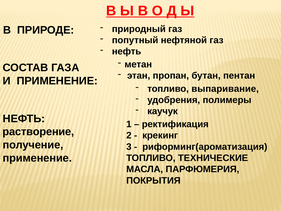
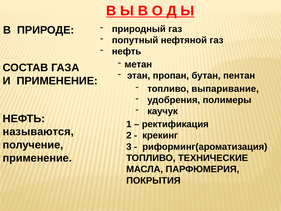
растворение: растворение -> называются (38, 132)
